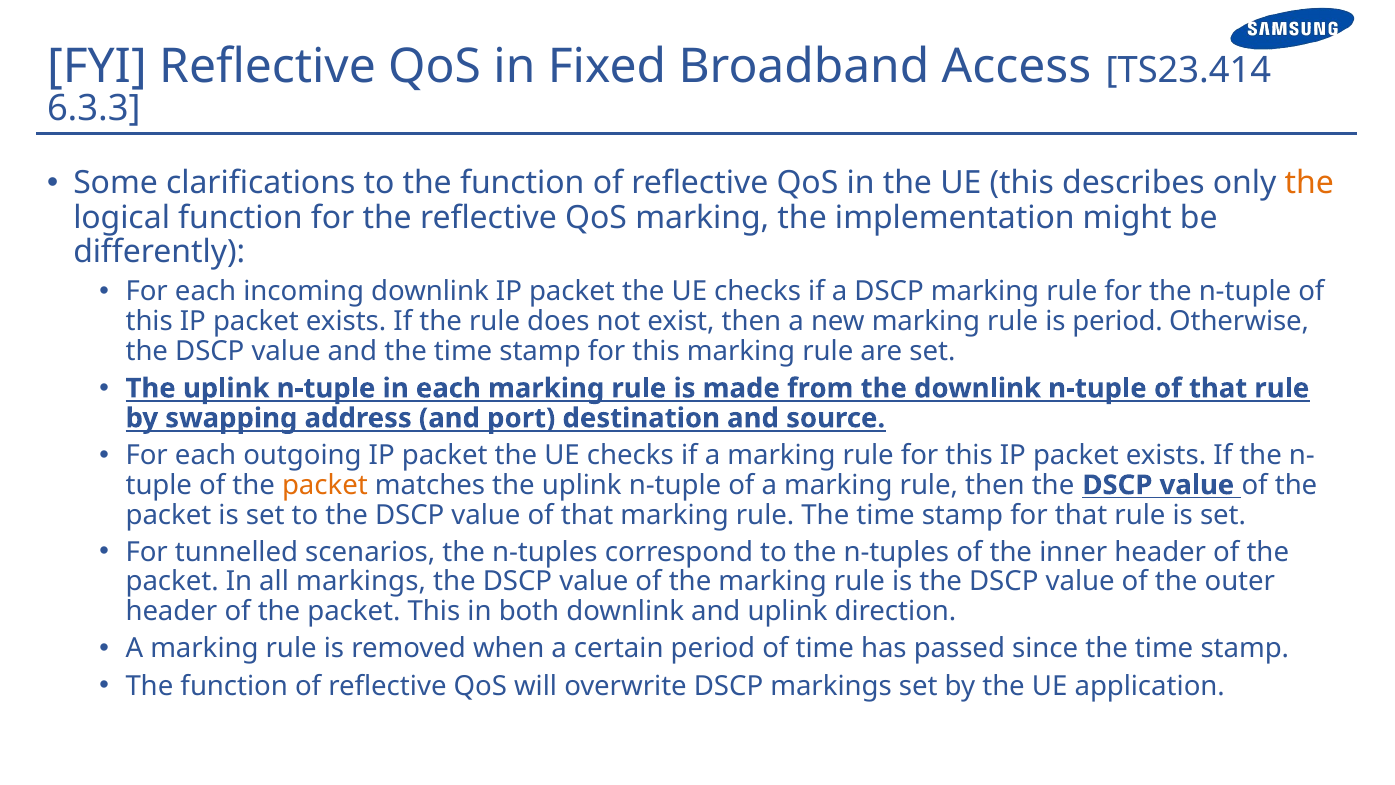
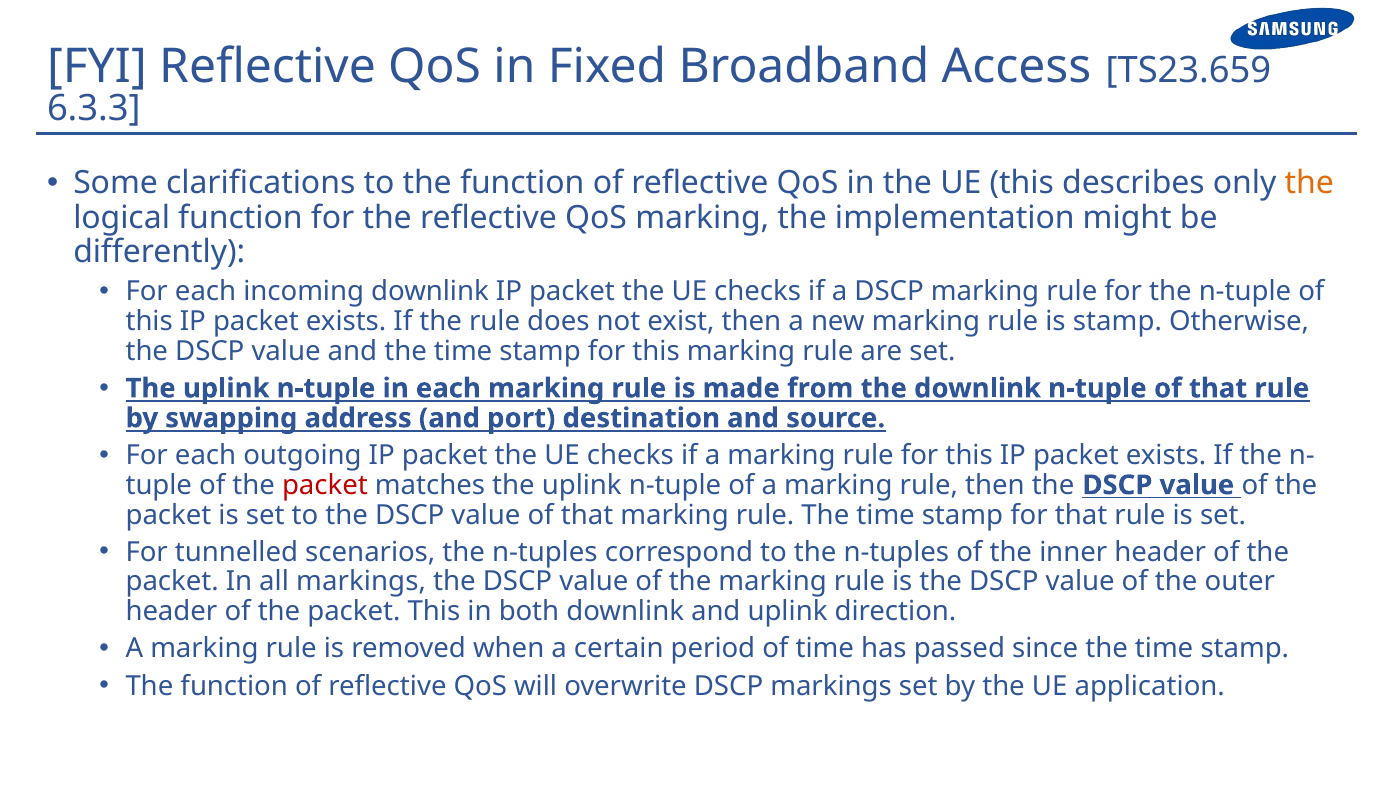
TS23.414: TS23.414 -> TS23.659 (1188, 71)
is period: period -> stamp (1117, 321)
packet colour: orange -> red (325, 485)
